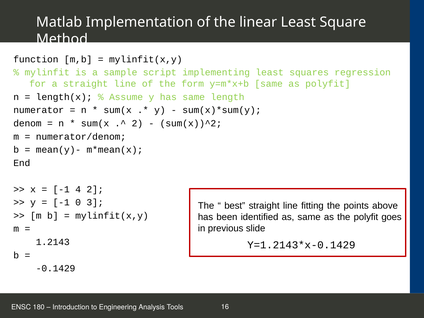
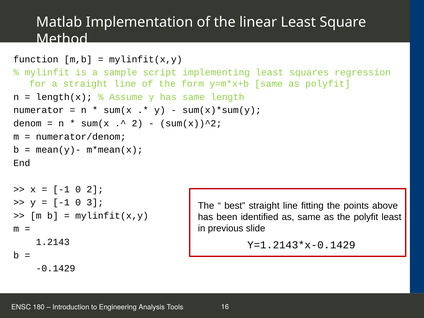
4: 4 -> 0 (78, 189)
polyfit goes: goes -> least (391, 217)
